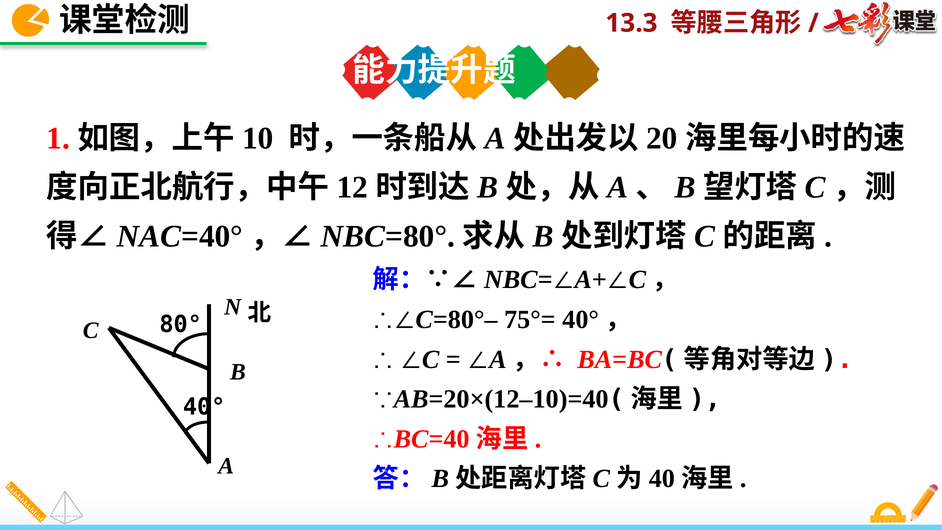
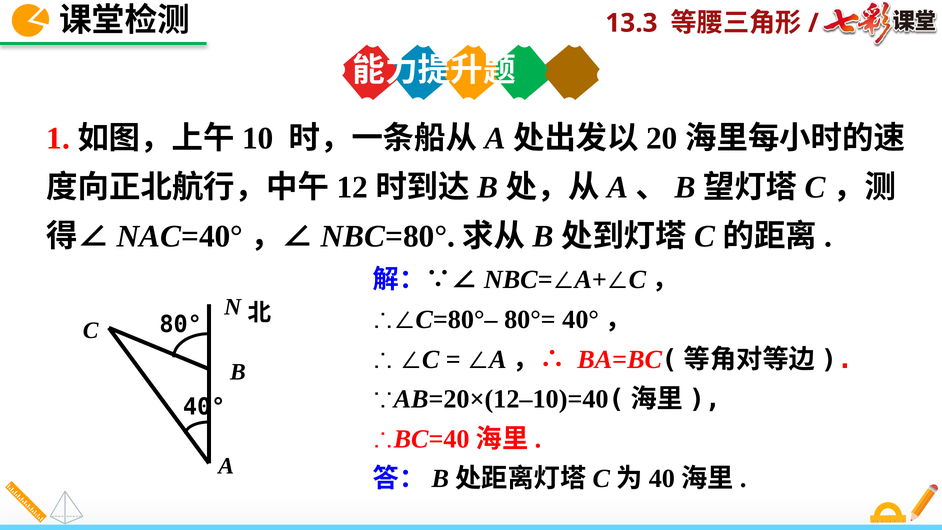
75°=: 75°= -> 80°= (530, 320)
